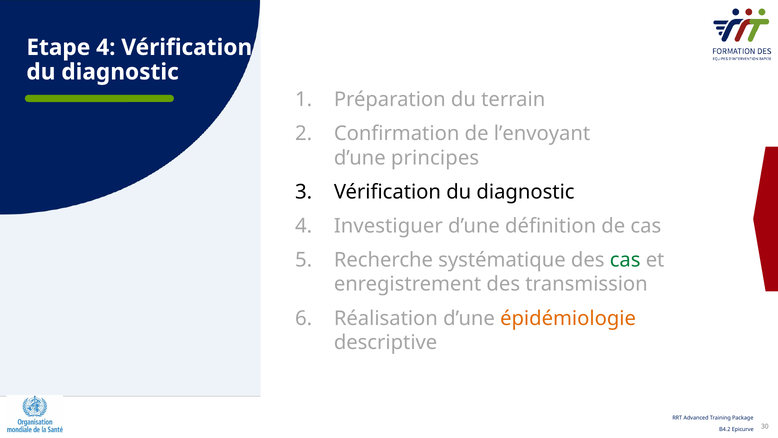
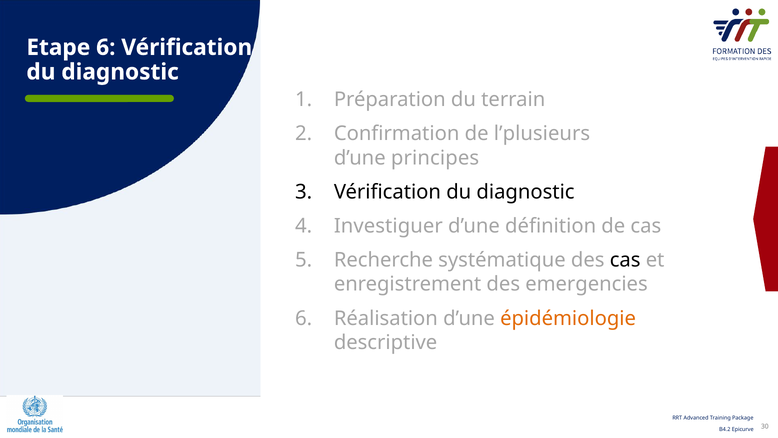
Etape 4: 4 -> 6 (106, 47)
l’envoyant: l’envoyant -> l’plusieurs (542, 133)
cas colour: green -> black (625, 260)
transmission: transmission -> emergencies (586, 284)
